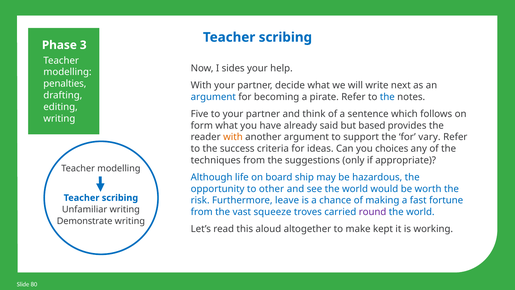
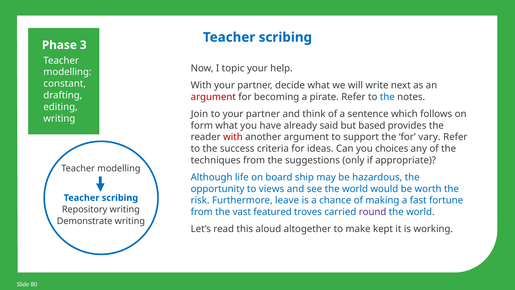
sides: sides -> topic (233, 68)
penalties: penalties -> constant (65, 84)
argument colour: blue -> red (213, 97)
Five: Five -> Join (199, 114)
with colour: orange -> red (233, 137)
other: other -> views (272, 189)
Unfamiliar: Unfamiliar -> Repository (85, 209)
squeeze: squeeze -> featured (273, 212)
